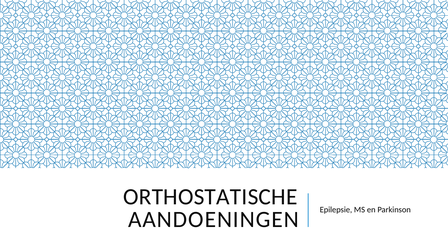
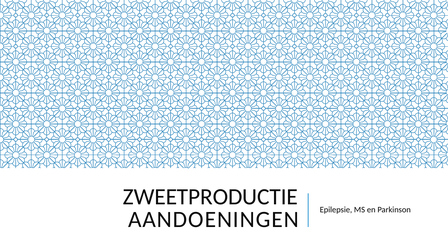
ORTHOSTATISCHE: ORTHOSTATISCHE -> ZWEETPRODUCTIE (210, 197)
